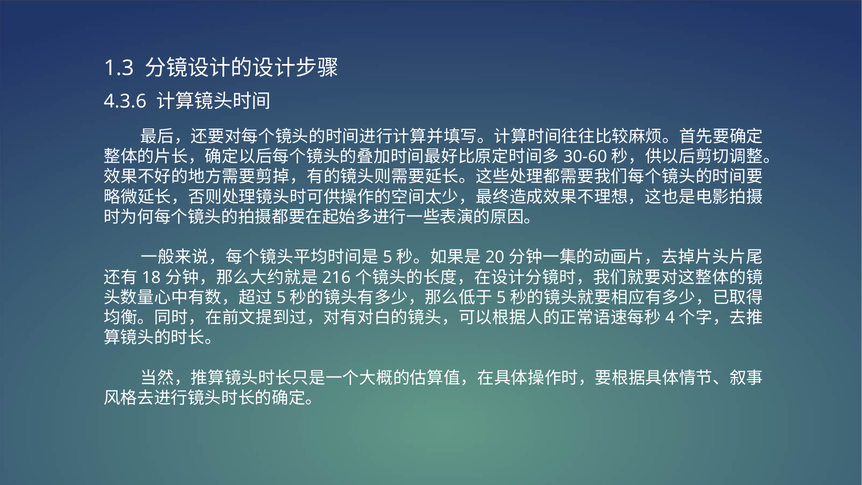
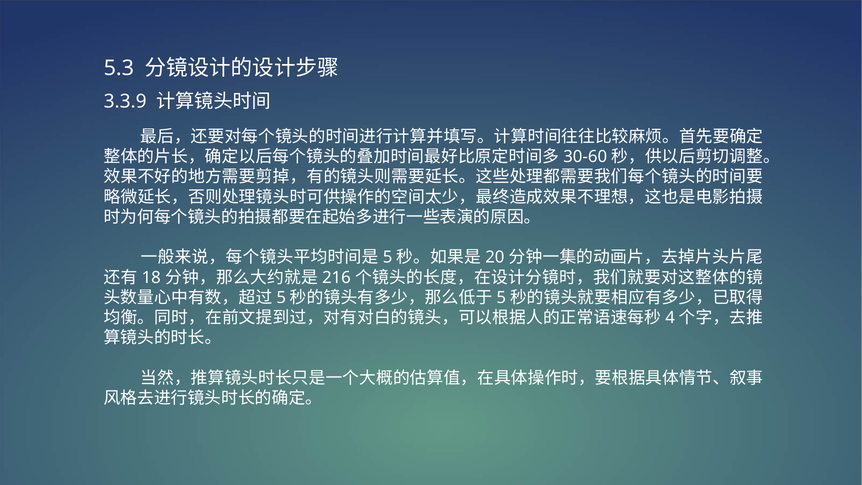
1.3: 1.3 -> 5.3 (119, 68)
4.3.6: 4.3.6 -> 3.3.9 (125, 101)
